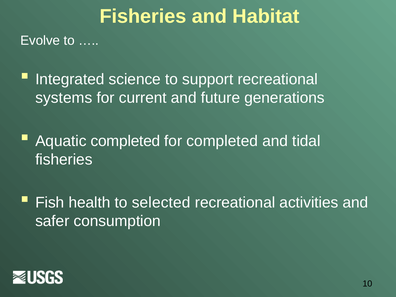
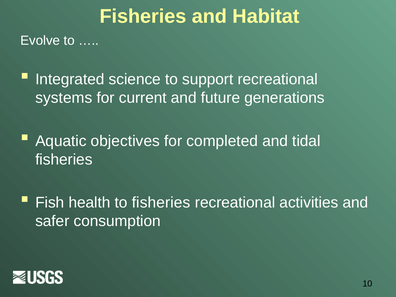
Aquatic completed: completed -> objectives (125, 141)
to selected: selected -> fisheries (161, 203)
